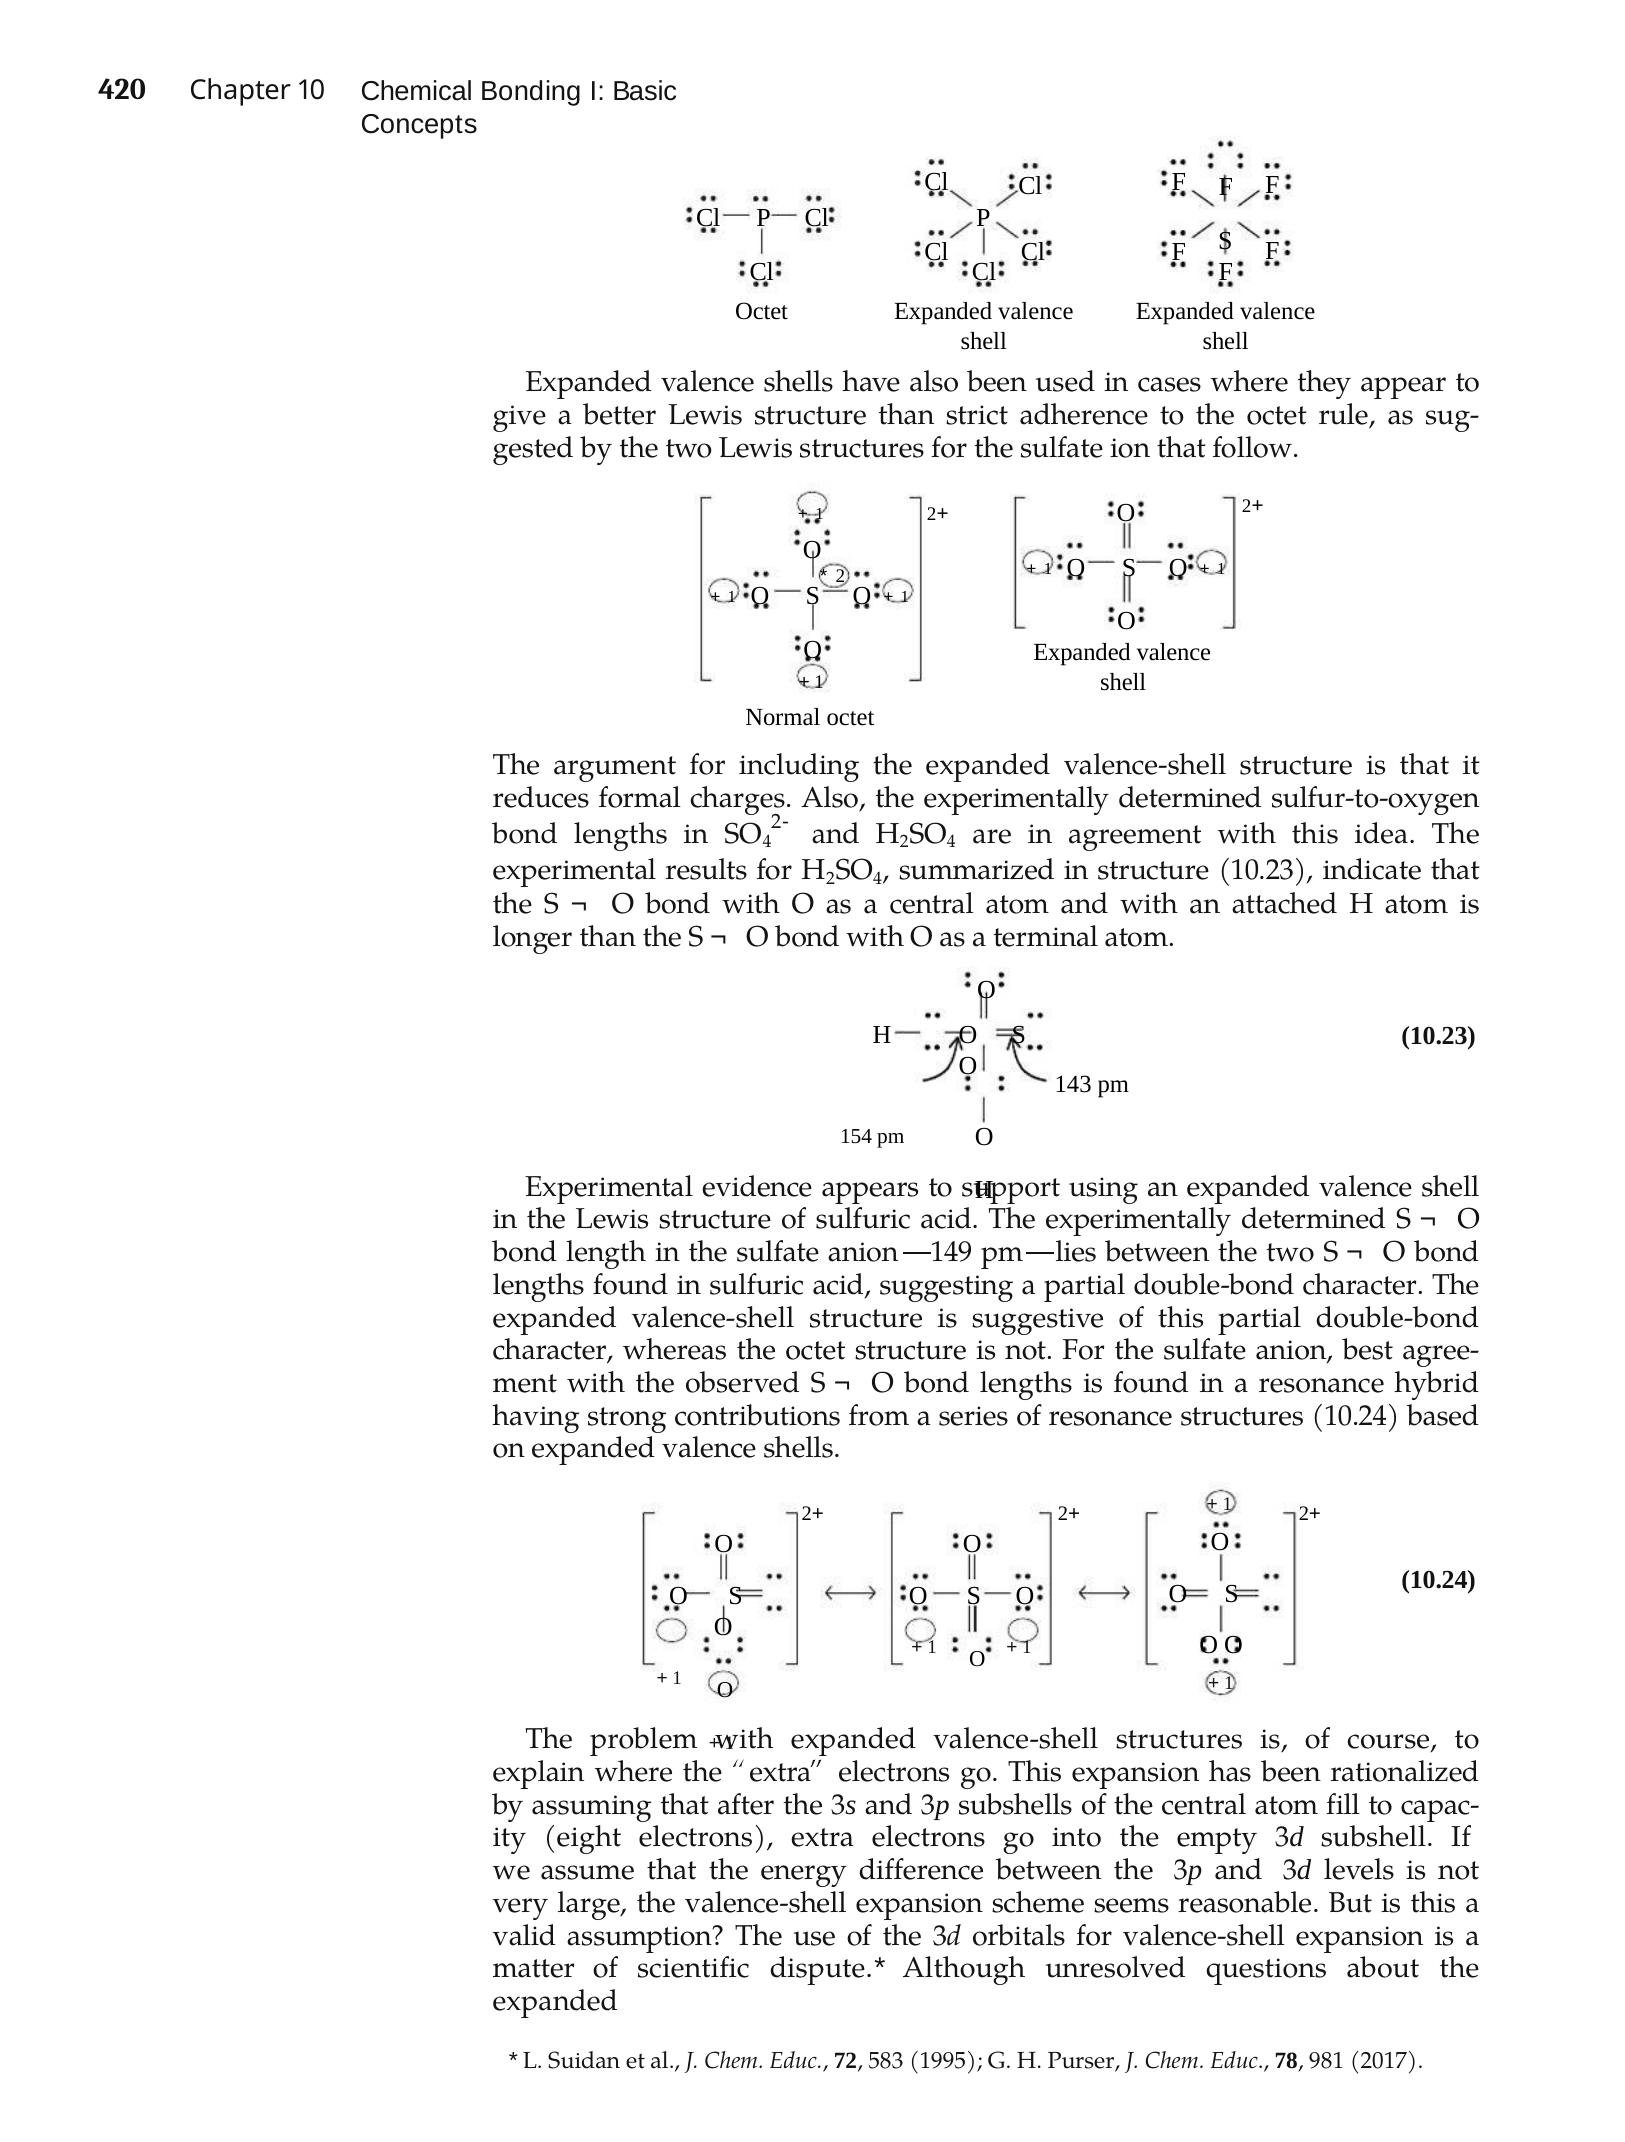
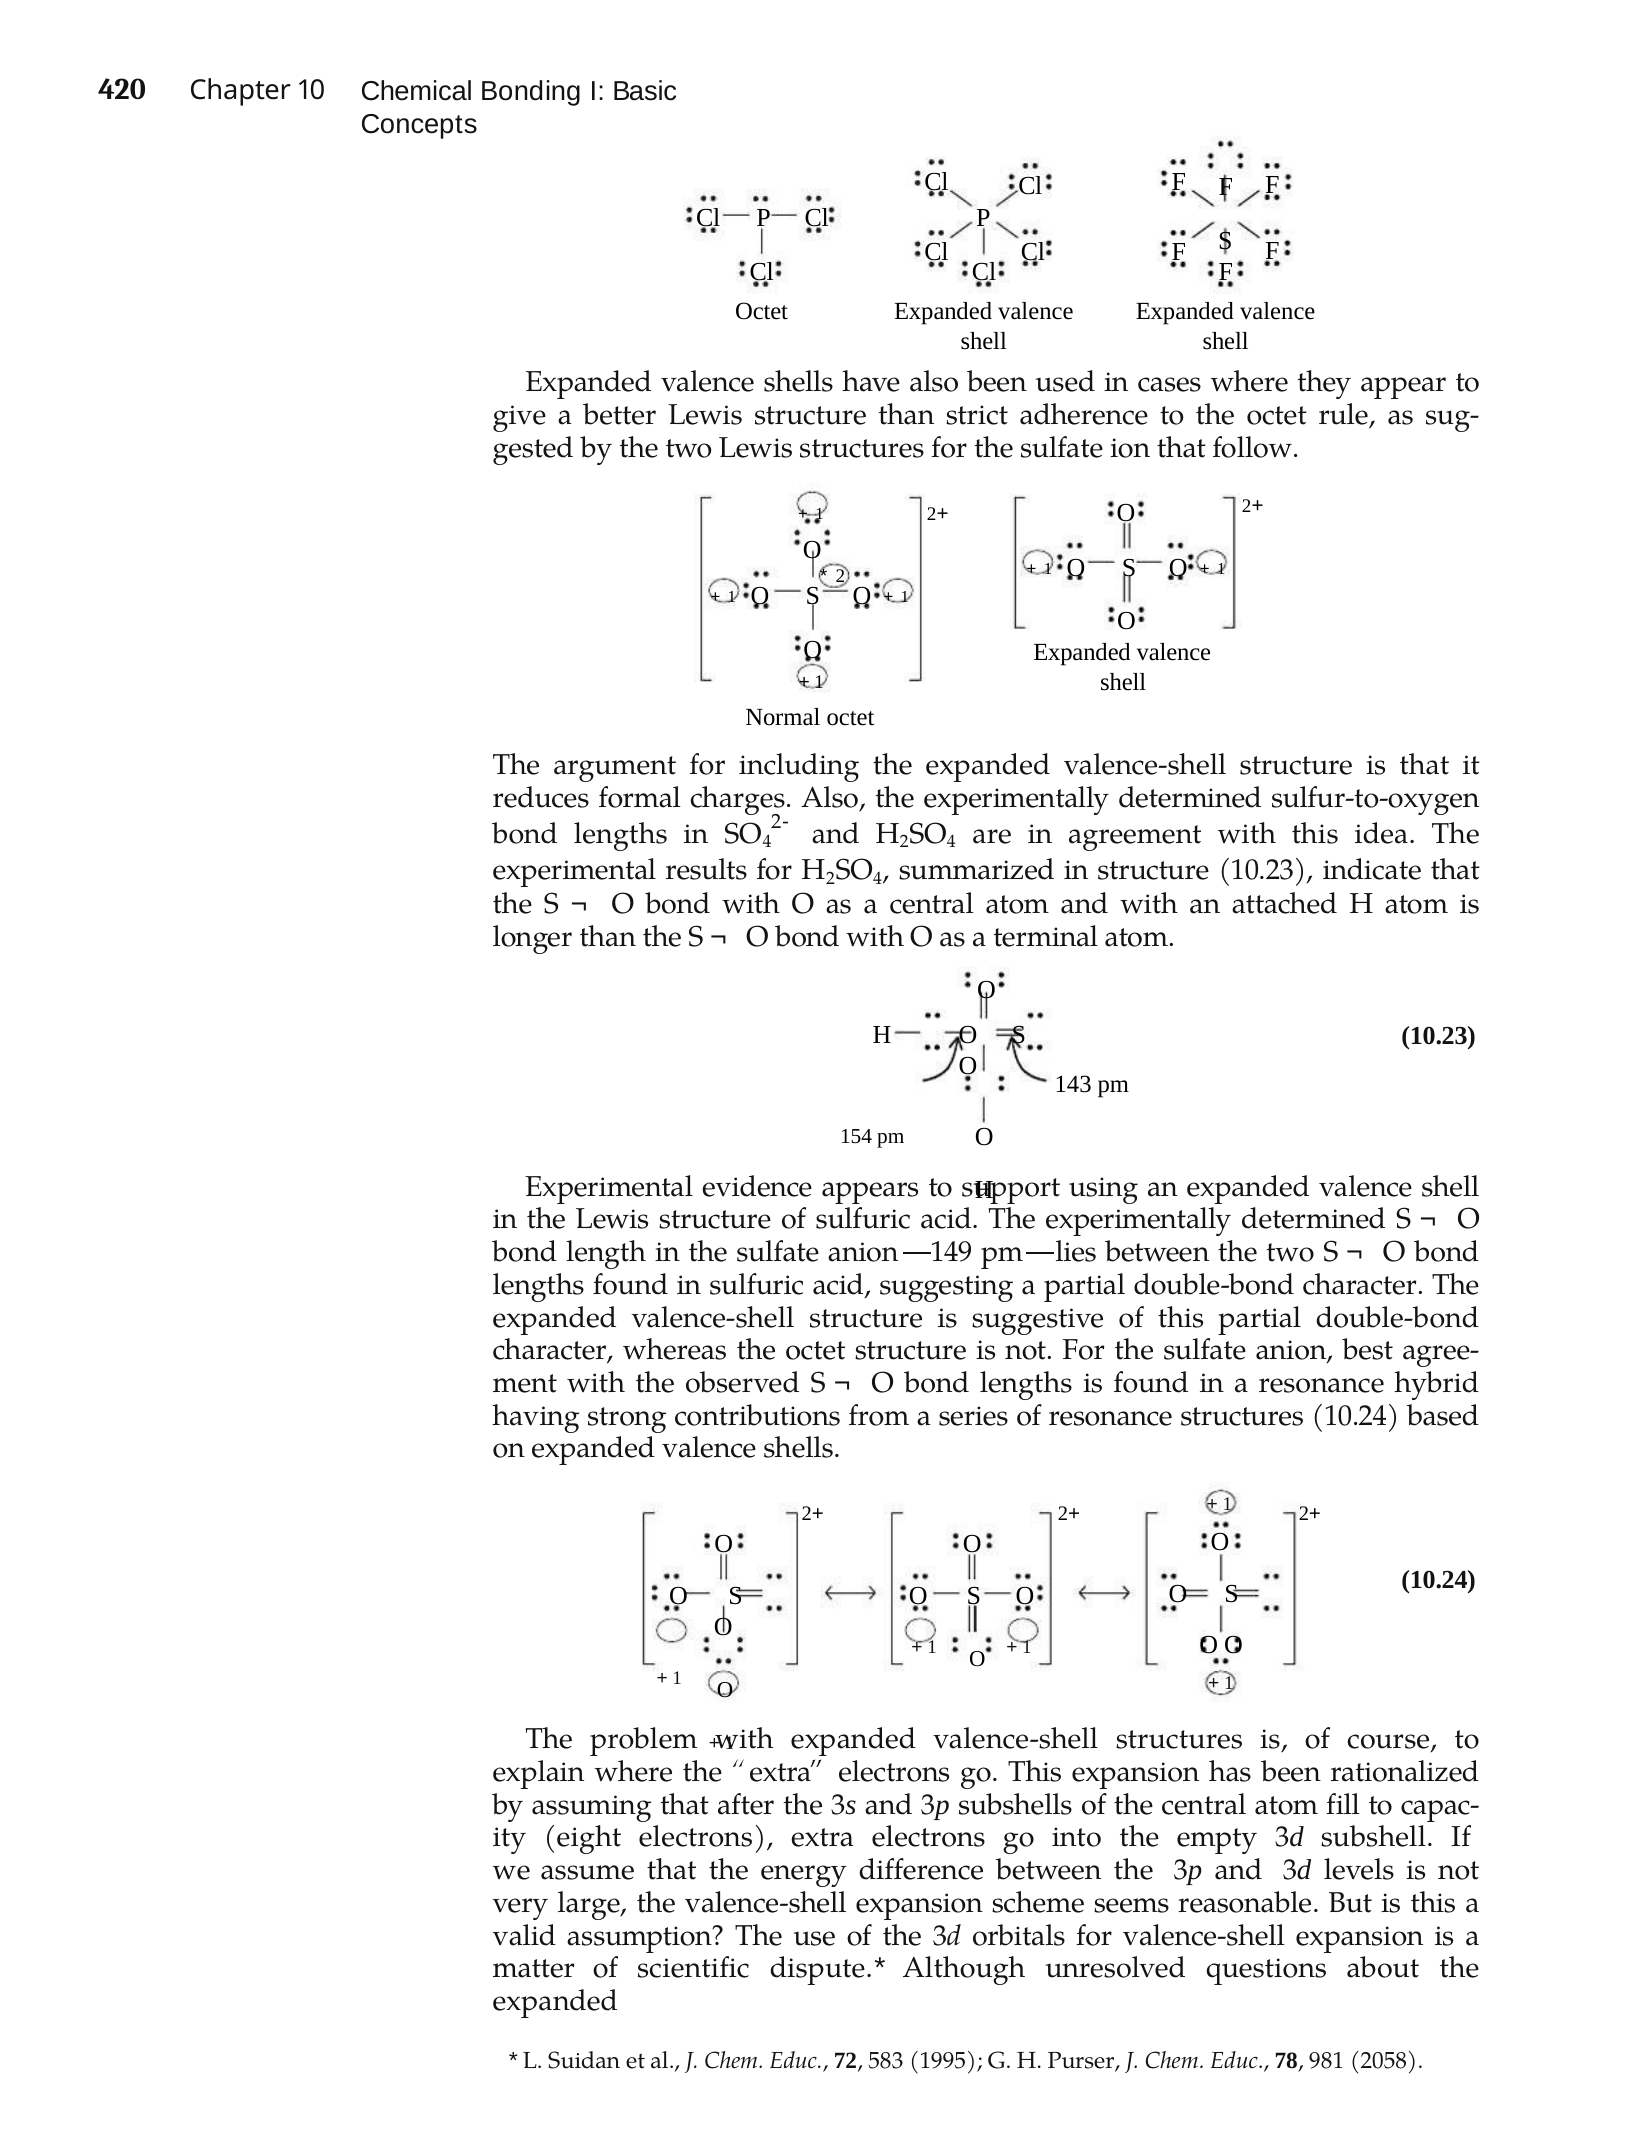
2017: 2017 -> 2058 (1387, 2061)
